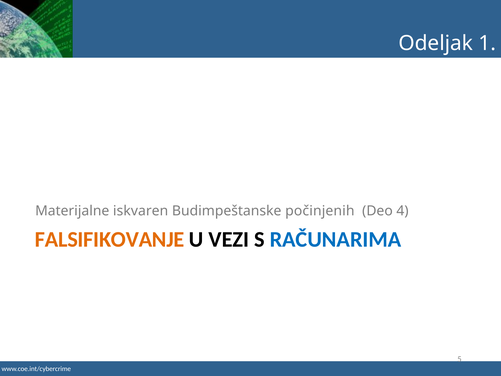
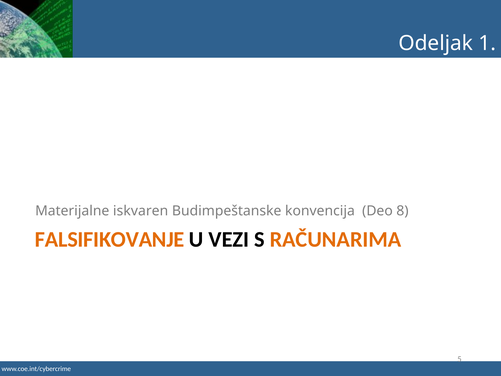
počinjenih: počinjenih -> konvencija (320, 211)
4: 4 -> 8 (402, 211)
RAČUNARIMA colour: blue -> orange (336, 239)
